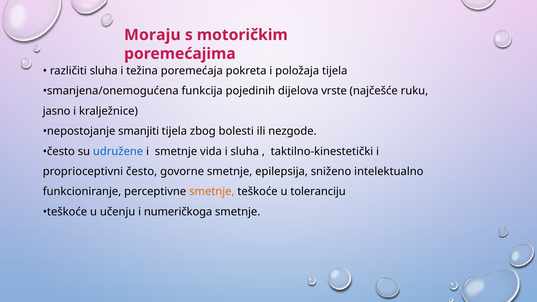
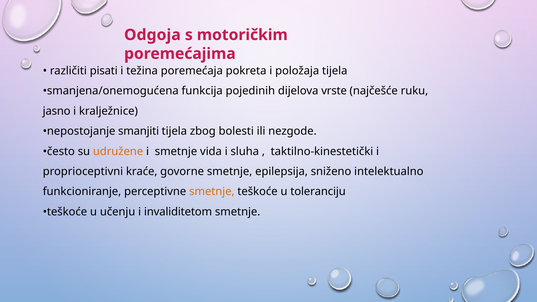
Moraju: Moraju -> Odgoja (152, 35)
različiti sluha: sluha -> pisati (104, 71)
udružene colour: blue -> orange (118, 151)
proprioceptivni često: često -> kraće (142, 172)
numeričkoga: numeričkoga -> invaliditetom (178, 212)
